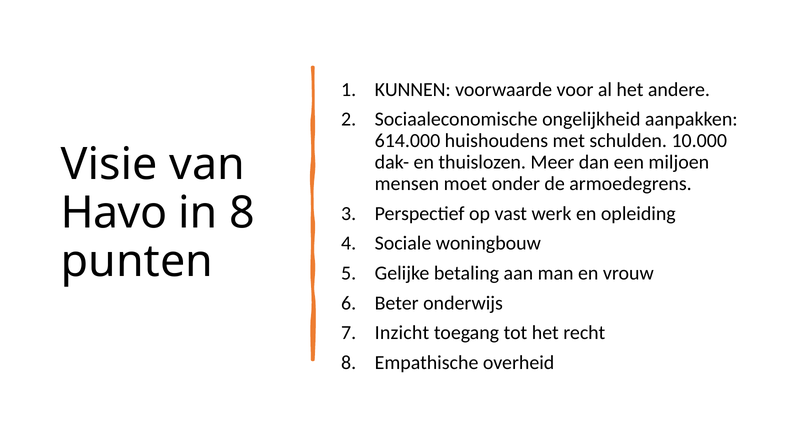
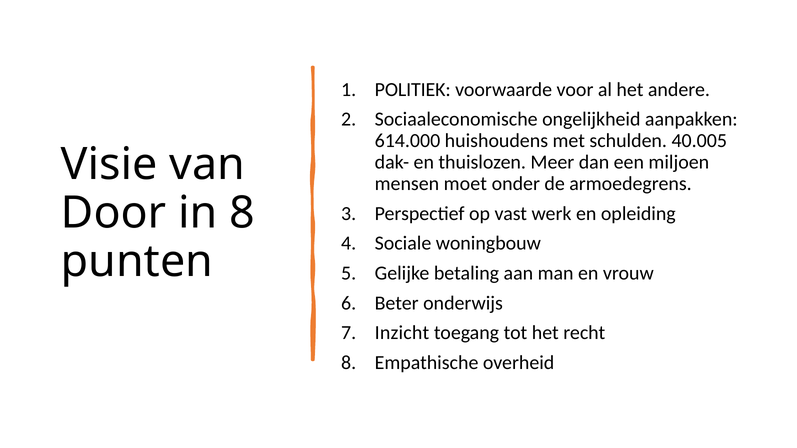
KUNNEN: KUNNEN -> POLITIEK (413, 90)
10.000: 10.000 -> 40.005 (699, 141)
Havo: Havo -> Door (114, 213)
